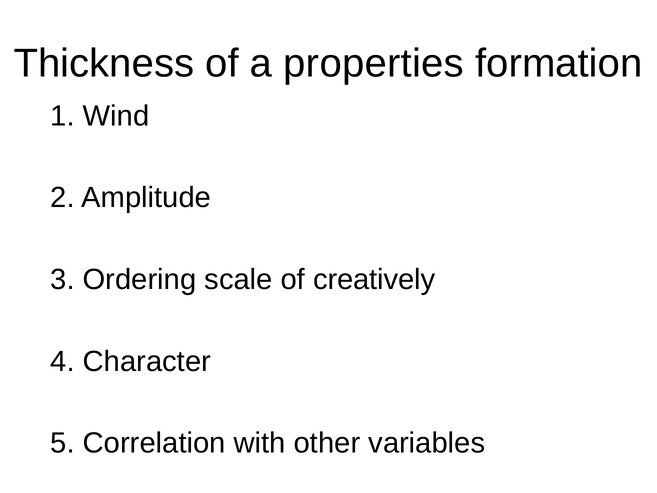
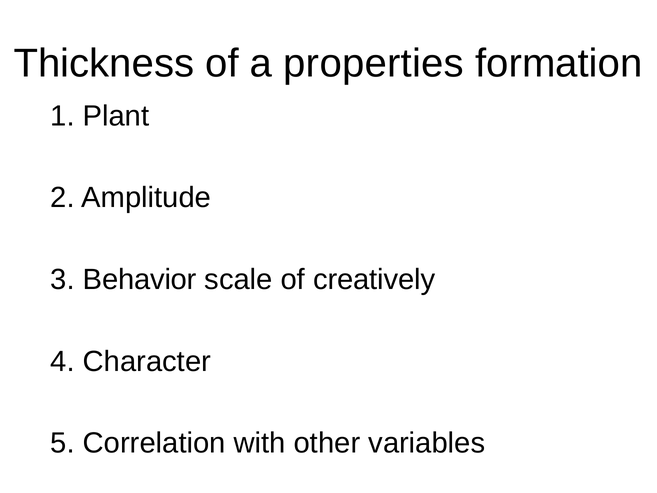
Wind: Wind -> Plant (116, 116)
Ordering: Ordering -> Behavior (140, 279)
